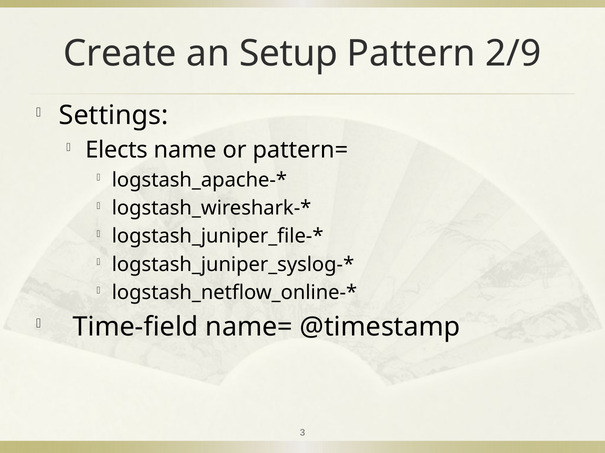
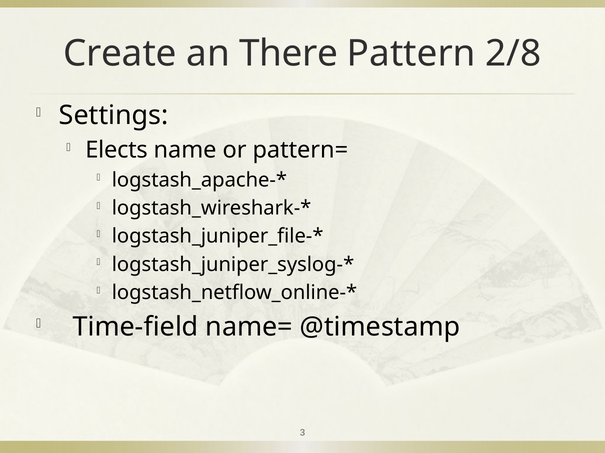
Setup: Setup -> There (289, 54)
2/9: 2/9 -> 2/8 (513, 54)
